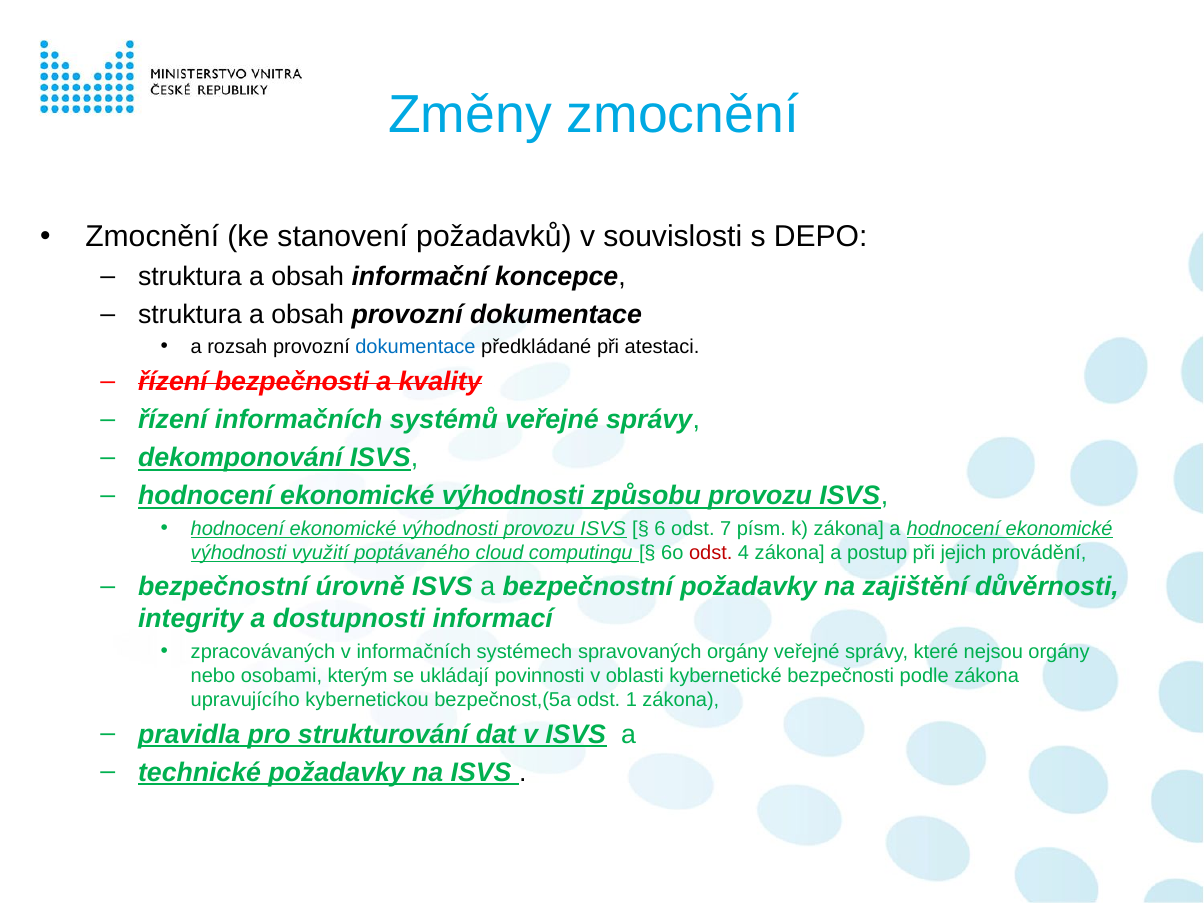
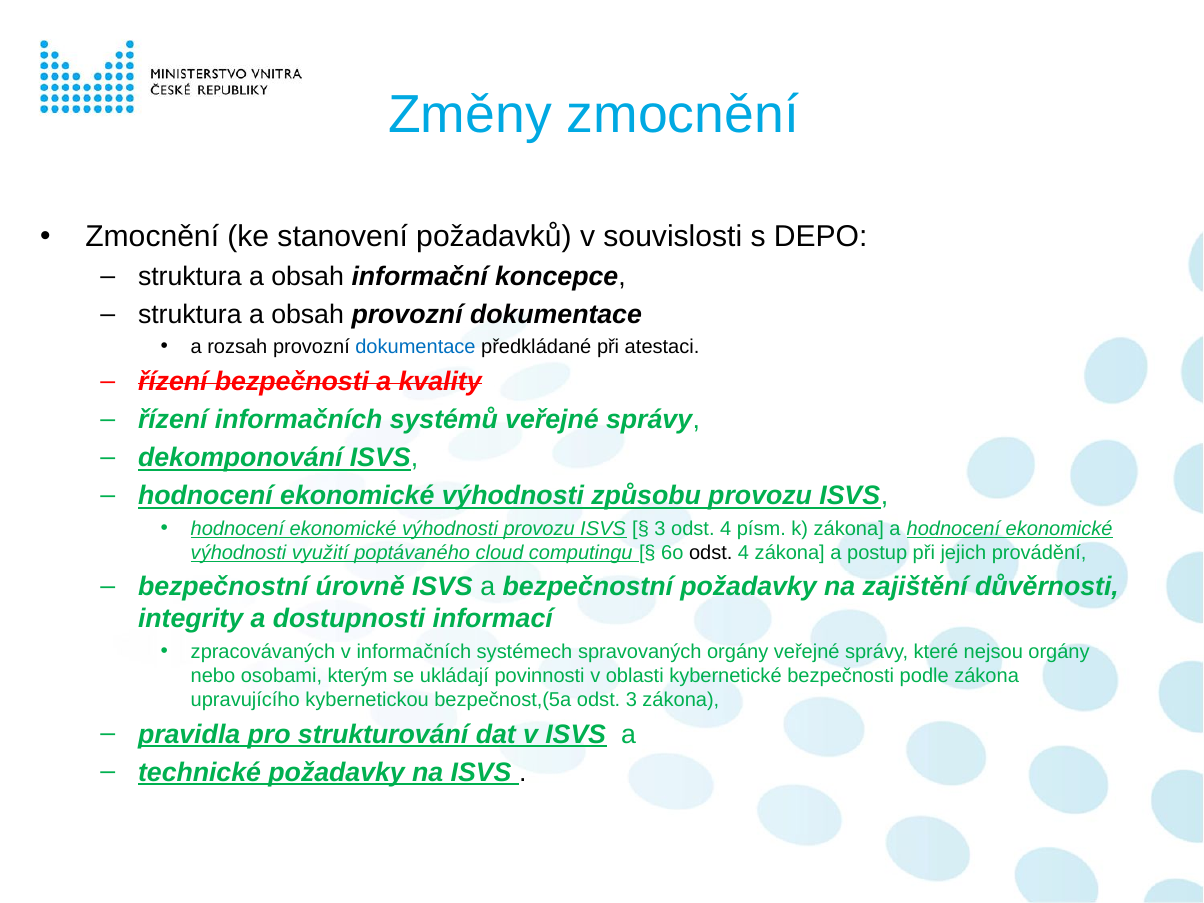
6: 6 -> 3 (660, 528)
7: 7 -> 4 (726, 528)
odst colour: red -> black (711, 552)
odst 1: 1 -> 3 (631, 700)
